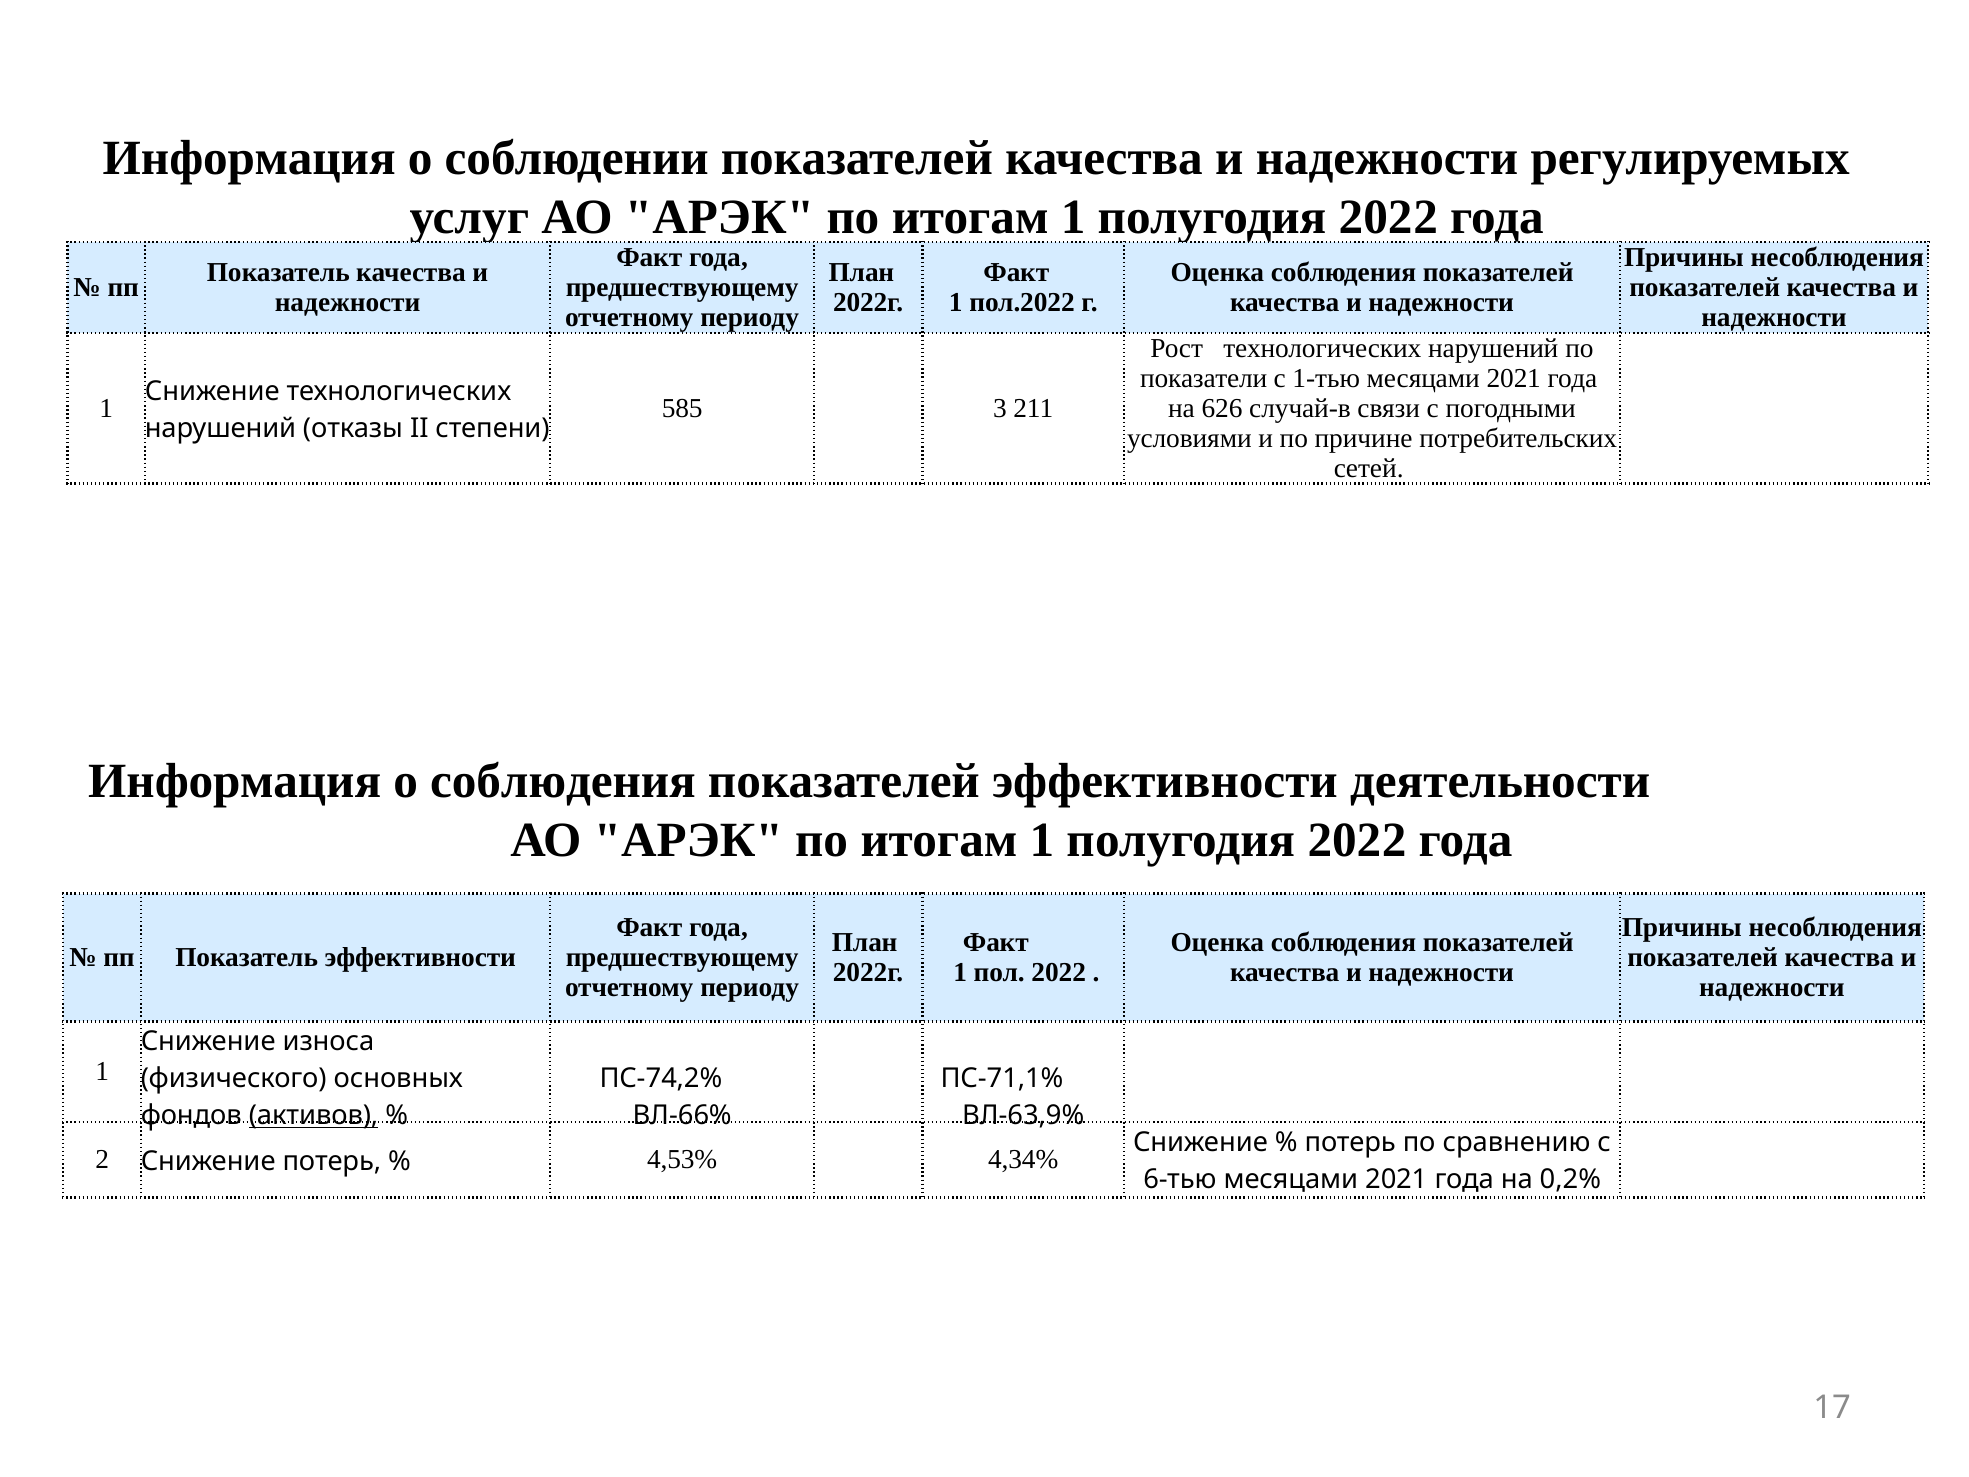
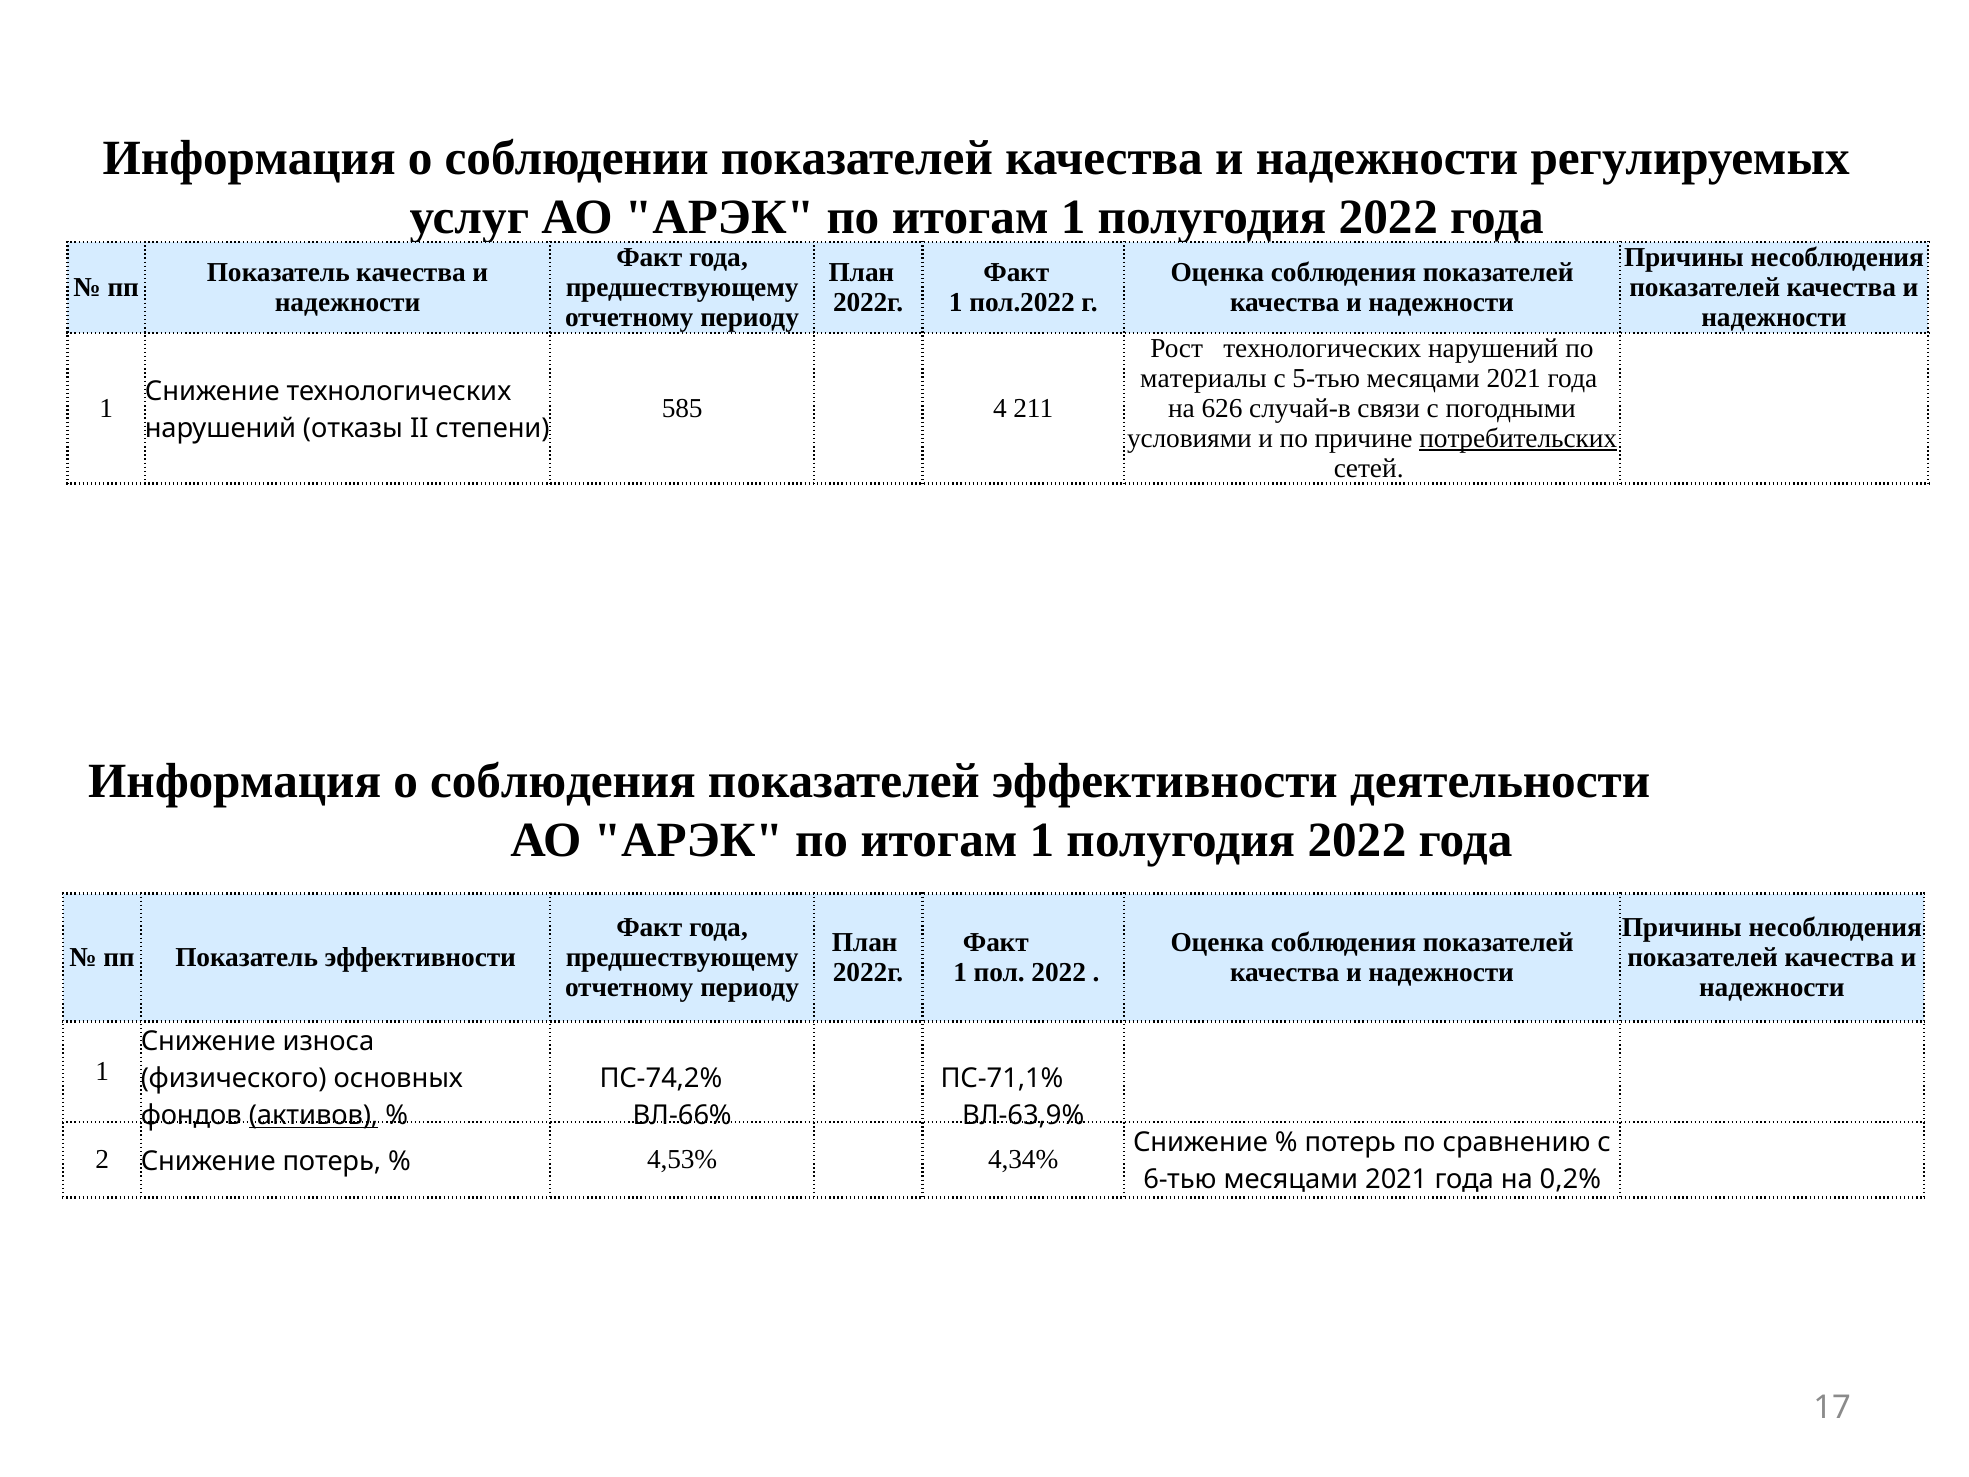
показатели: показатели -> материалы (1204, 378)
1-тью: 1-тью -> 5-тью (1326, 378)
3: 3 -> 4 (1000, 408)
потребительских underline: none -> present (1518, 438)
